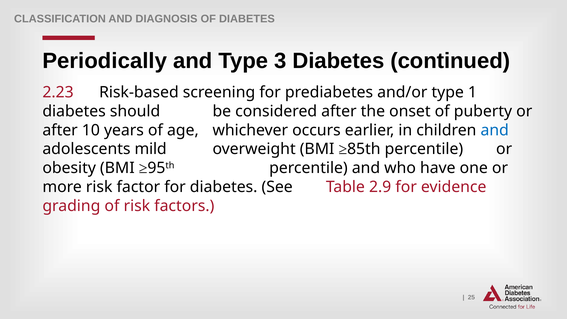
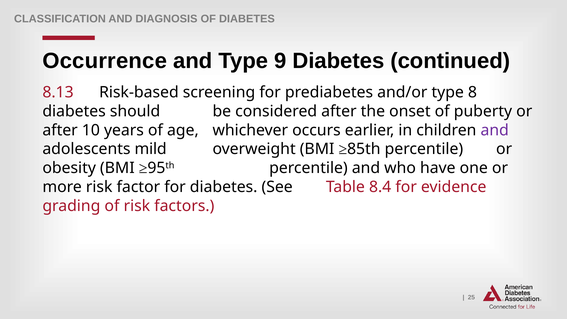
Periodically: Periodically -> Occurrence (105, 61)
3: 3 -> 9 (280, 61)
2.23: 2.23 -> 8.13 (58, 92)
1: 1 -> 8 (472, 92)
and colour: blue -> purple (495, 130)
2.9: 2.9 -> 8.4 (380, 187)
